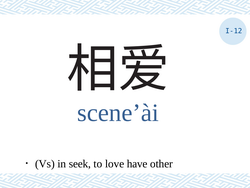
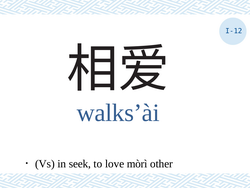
scene’ài: scene’ài -> walks’ài (118, 113)
have: have -> mòrì (137, 163)
